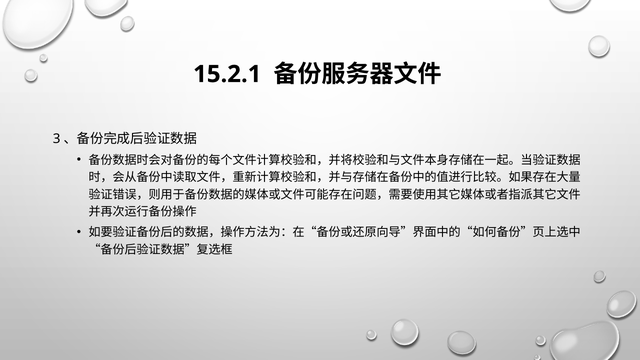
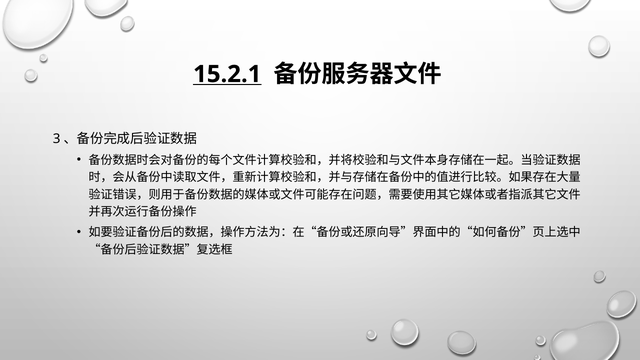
15.2.1 underline: none -> present (227, 74)
